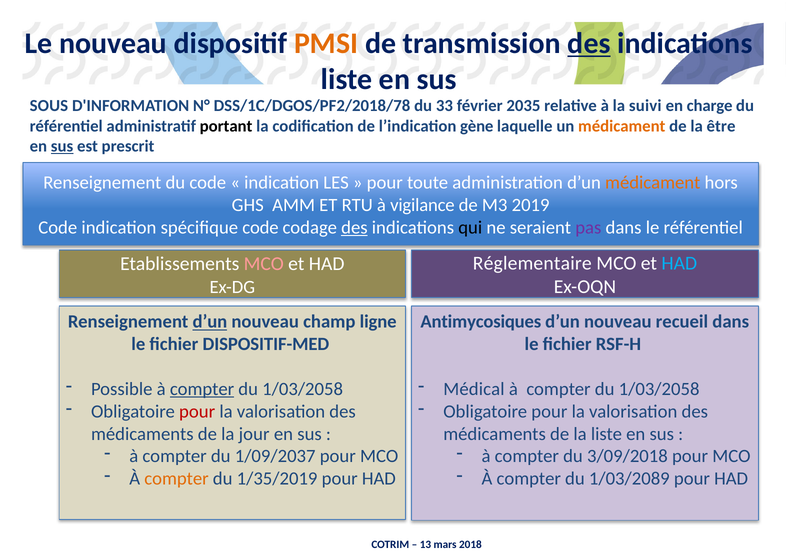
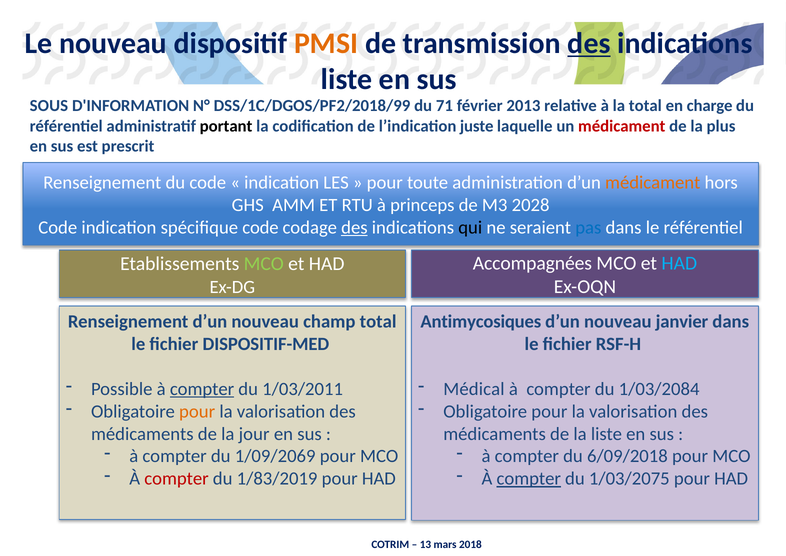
DSS/1C/DGOS/PF2/2018/78: DSS/1C/DGOS/PF2/2018/78 -> DSS/1C/DGOS/PF2/2018/99 (312, 106)
33: 33 -> 71 (444, 106)
2035: 2035 -> 2013 (523, 106)
la suivi: suivi -> total (645, 106)
gène: gène -> juste (477, 126)
médicament colour: orange -> red (622, 126)
être: être -> plus (721, 126)
sus underline: present -> none (62, 146)
vigilance: vigilance -> princeps (422, 205)
2019: 2019 -> 2028 (531, 205)
pas colour: purple -> blue (588, 228)
Réglementaire: Réglementaire -> Accompagnées (532, 263)
MCO colour: pink -> light green (264, 264)
d’un underline: present -> none (210, 322)
champ ligne: ligne -> total (378, 322)
recueil: recueil -> janvier (682, 322)
1/03/2058: 1/03/2058 -> 1/03/2011 (303, 389)
1/03/2058: 1/03/2058 -> 1/03/2084 (659, 389)
pour colour: red -> orange (197, 412)
1/09/2037: 1/09/2037 -> 1/09/2069 (275, 456)
3/09/2018: 3/09/2018 -> 6/09/2018 (627, 456)
compter colour: orange -> red (176, 479)
1/35/2019: 1/35/2019 -> 1/83/2019 (277, 479)
compter underline: none -> present (529, 479)
1/03/2089: 1/03/2089 -> 1/03/2075 (629, 479)
